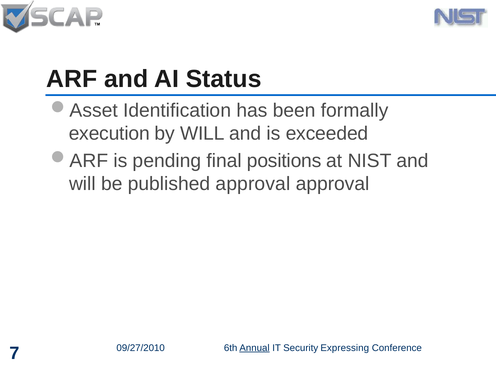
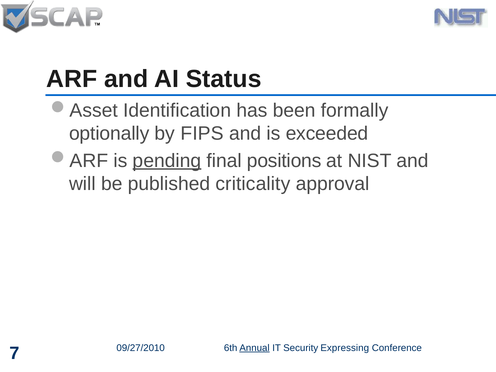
execution: execution -> optionally (109, 134)
by WILL: WILL -> FIPS (202, 134)
pending underline: none -> present (167, 161)
published approval: approval -> criticality (253, 184)
